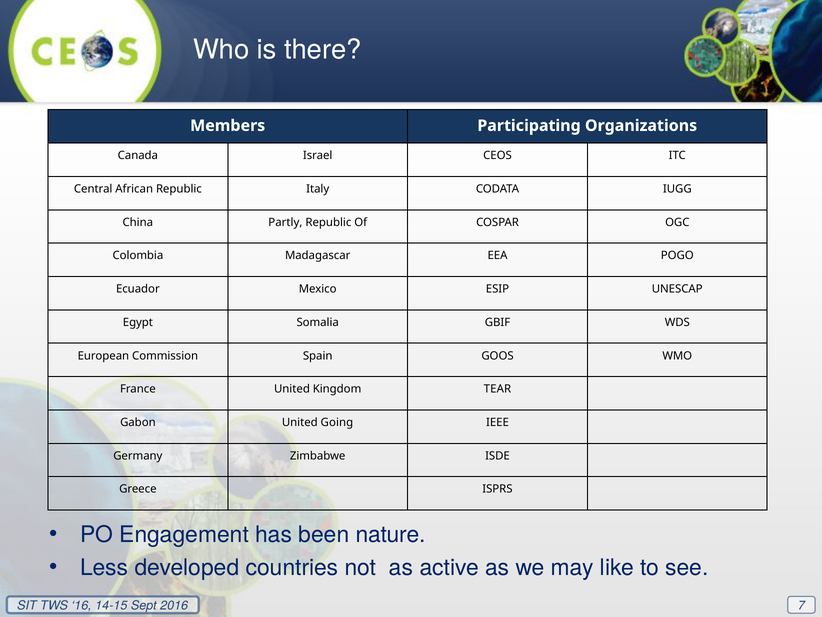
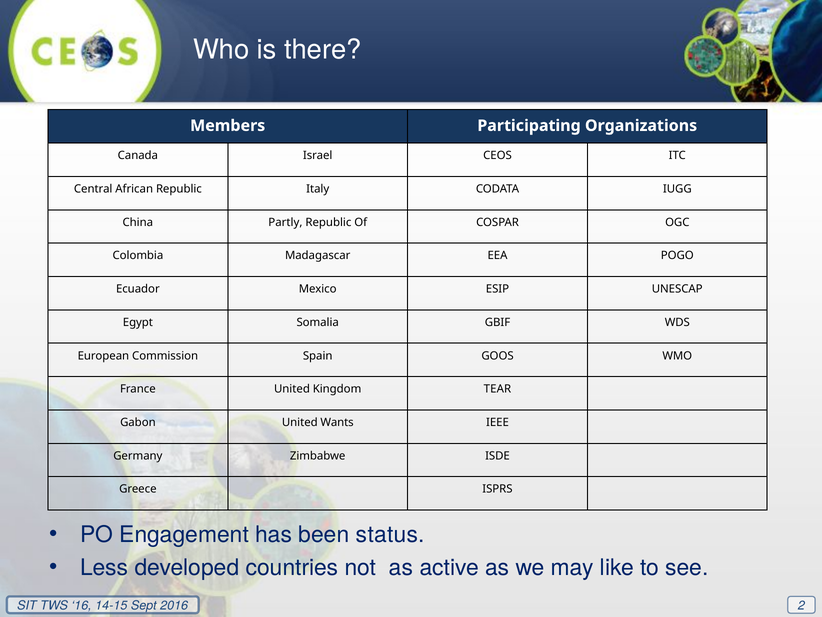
Going: Going -> Wants (337, 422)
nature: nature -> status (390, 534)
7: 7 -> 2 (801, 605)
